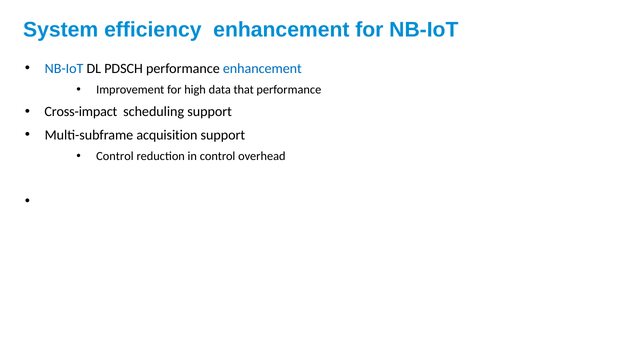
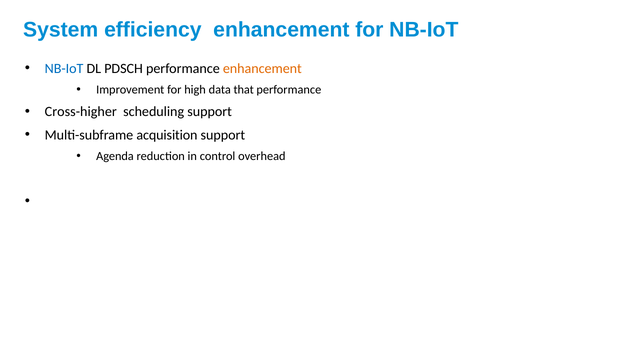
enhancement colour: blue -> orange (262, 68)
Cross-impact: Cross-impact -> Cross-higher (81, 112)
Control: Control -> Agenda (115, 156)
